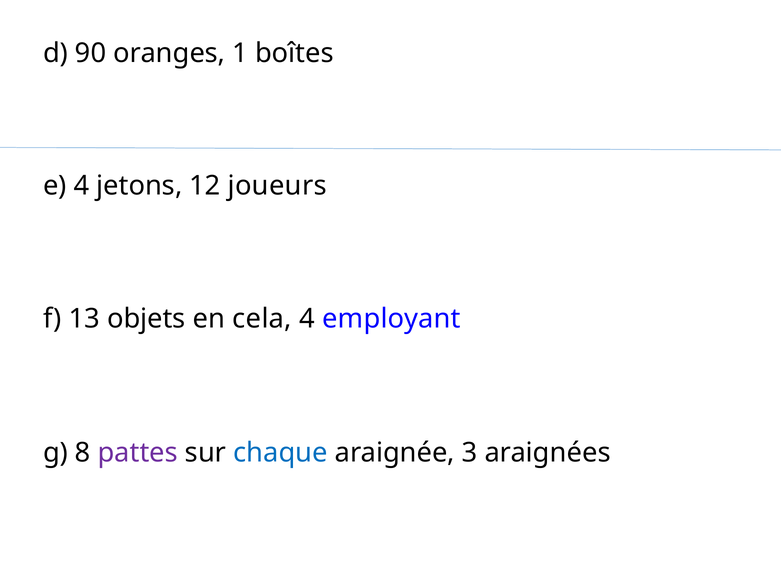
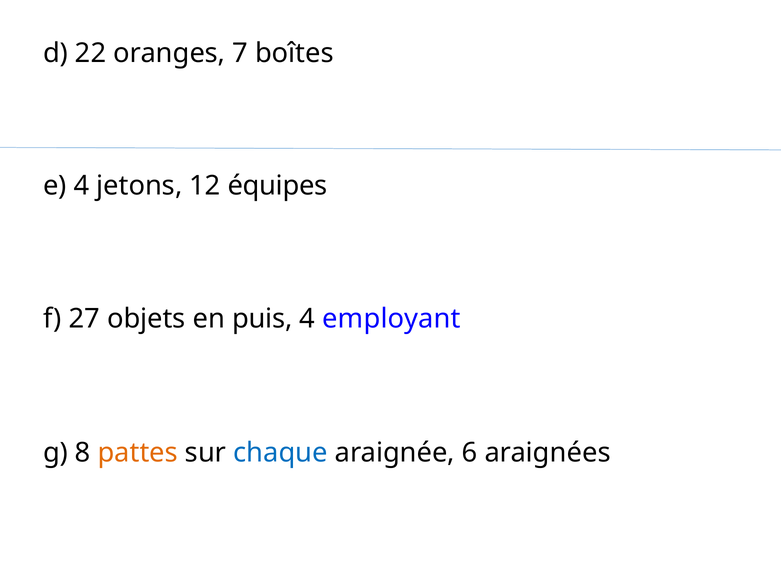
90: 90 -> 22 (91, 53)
1: 1 -> 7 (240, 53)
joueurs: joueurs -> équipes (278, 186)
13: 13 -> 27 (84, 319)
cela: cela -> puis (262, 319)
pattes colour: purple -> orange (138, 452)
3: 3 -> 6 (470, 452)
